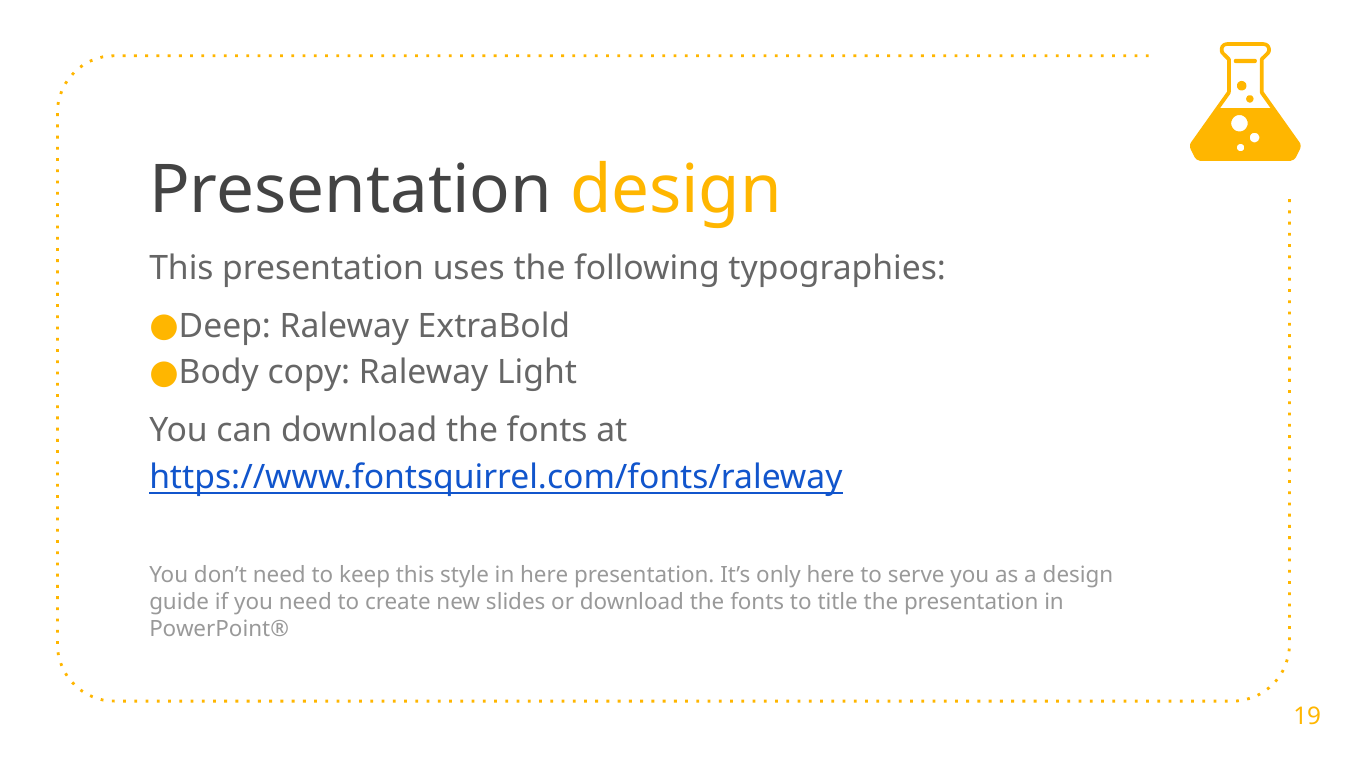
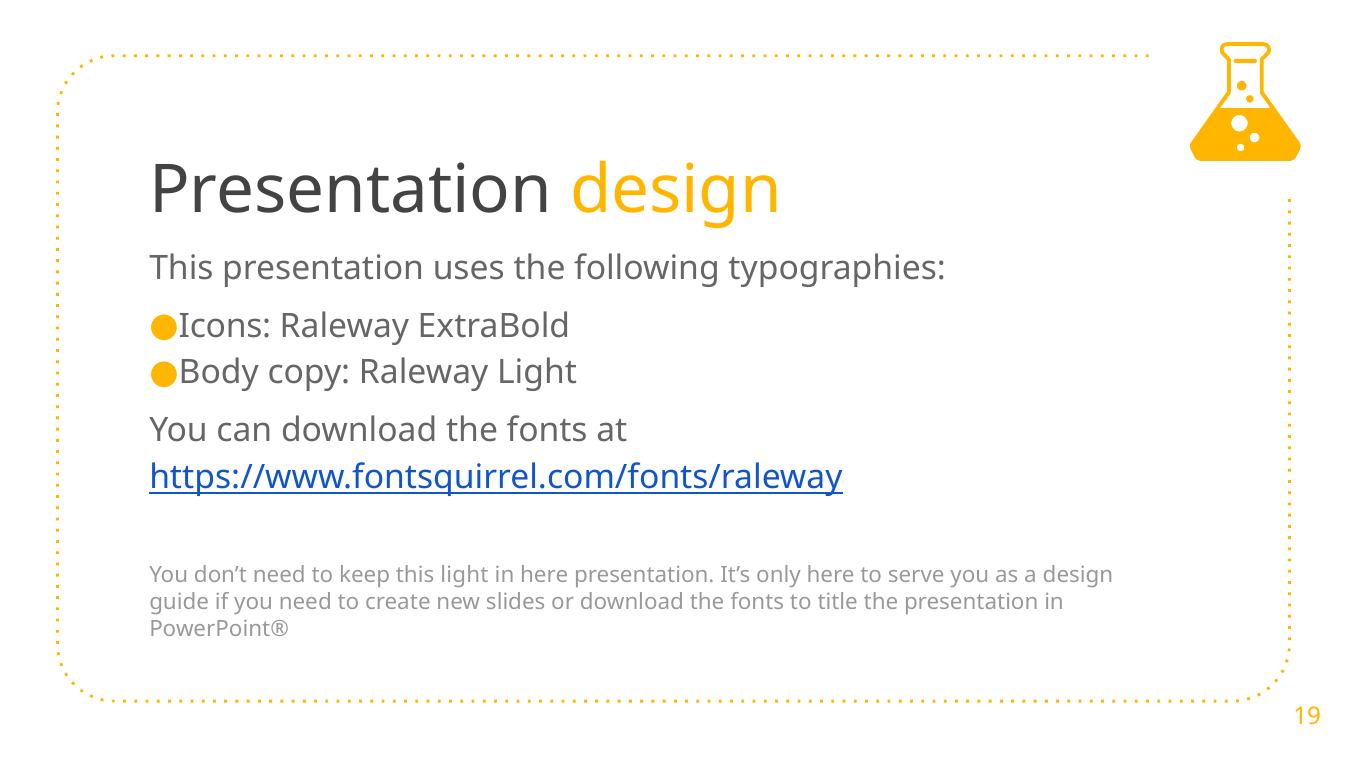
Deep: Deep -> Icons (225, 327)
this style: style -> light (464, 576)
